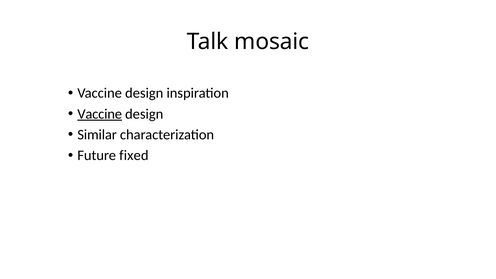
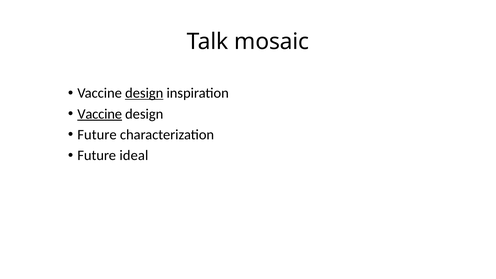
design underline: none -> present (144, 93)
Similar: Similar -> Future (97, 135)
fixed: fixed -> ideal (134, 156)
